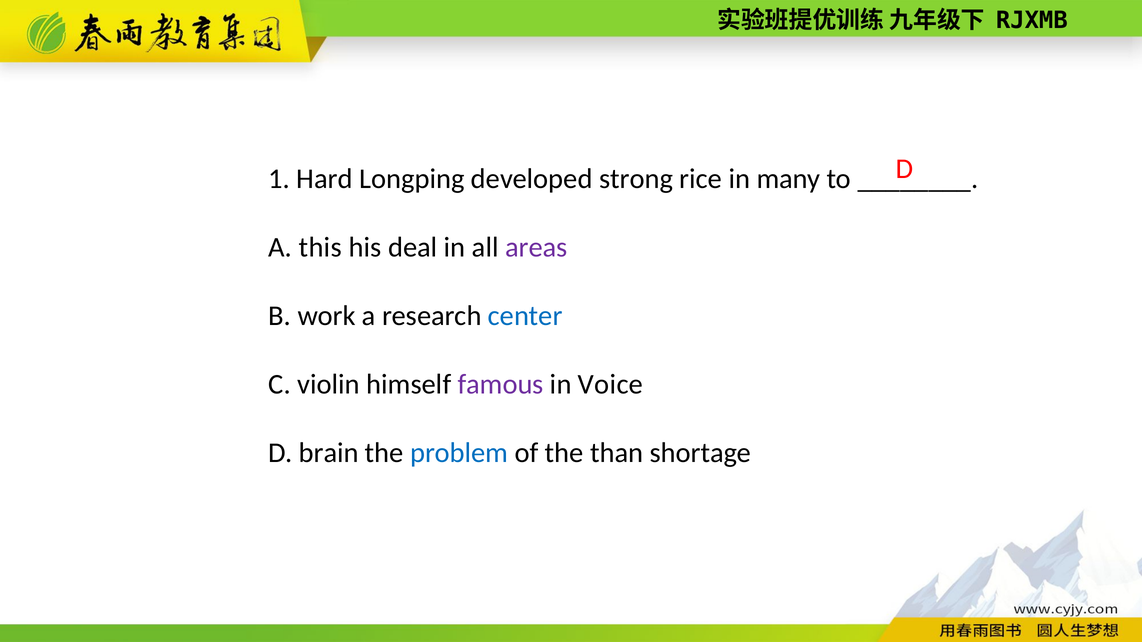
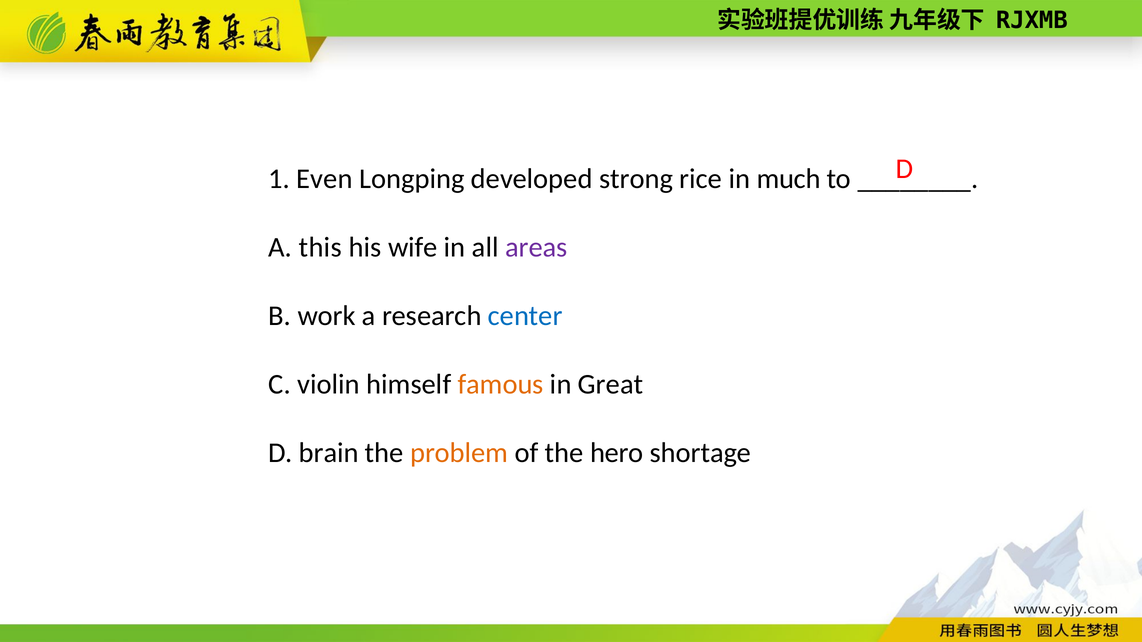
Hard: Hard -> Even (325, 179)
many: many -> much (789, 179)
deal: deal -> wife (413, 247)
famous colour: purple -> orange (501, 385)
Voice: Voice -> Great (611, 385)
problem colour: blue -> orange (459, 453)
than: than -> hero (617, 453)
